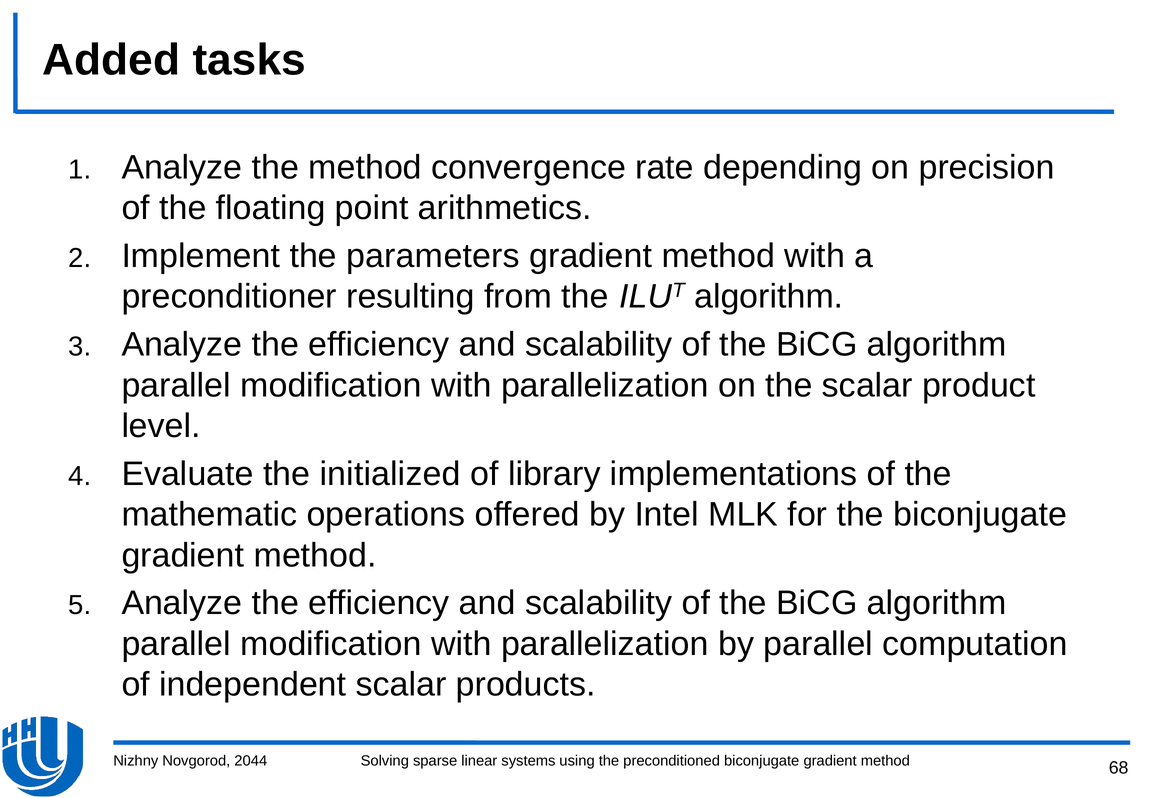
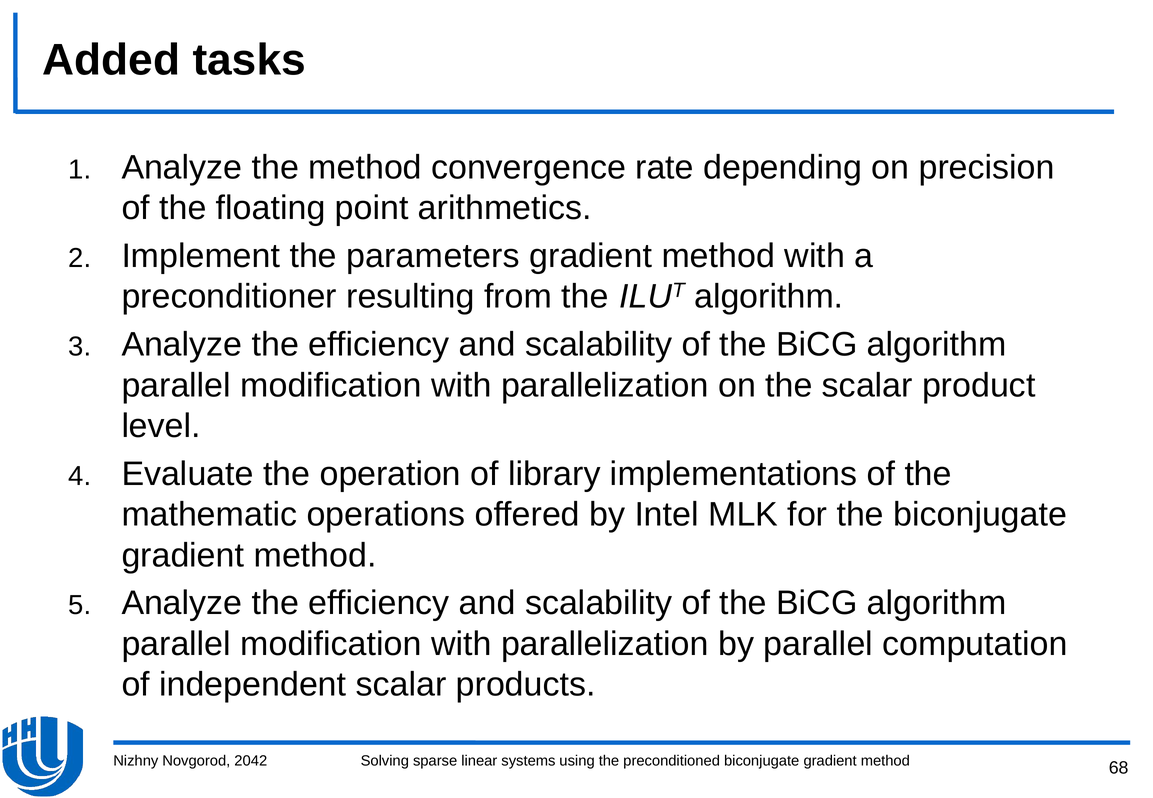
initialized: initialized -> operation (390, 474)
2044: 2044 -> 2042 (251, 761)
